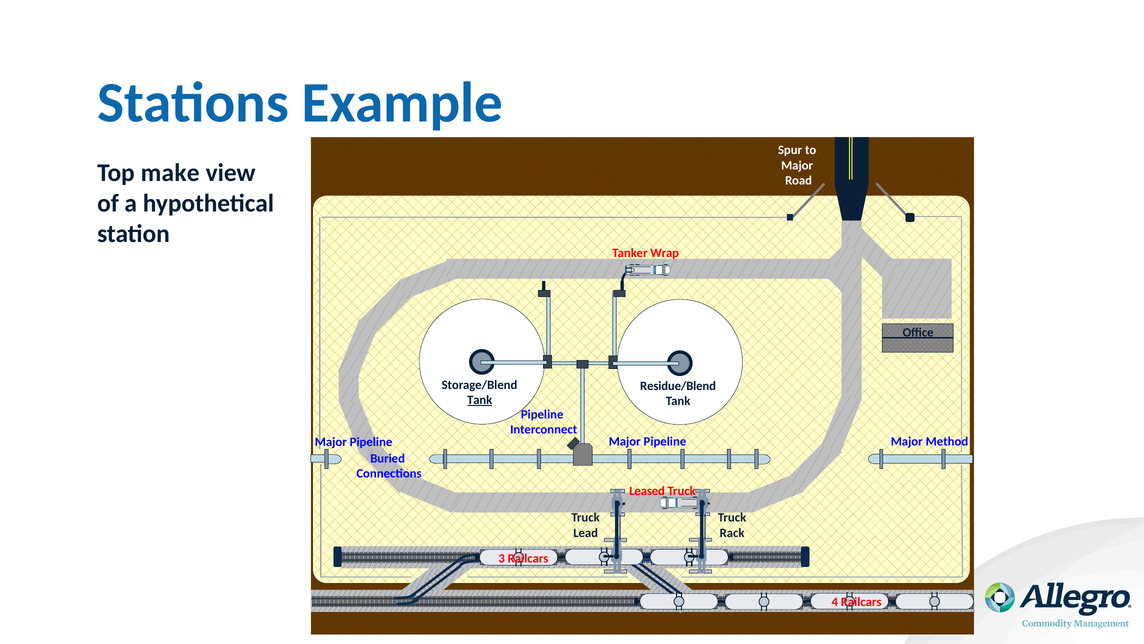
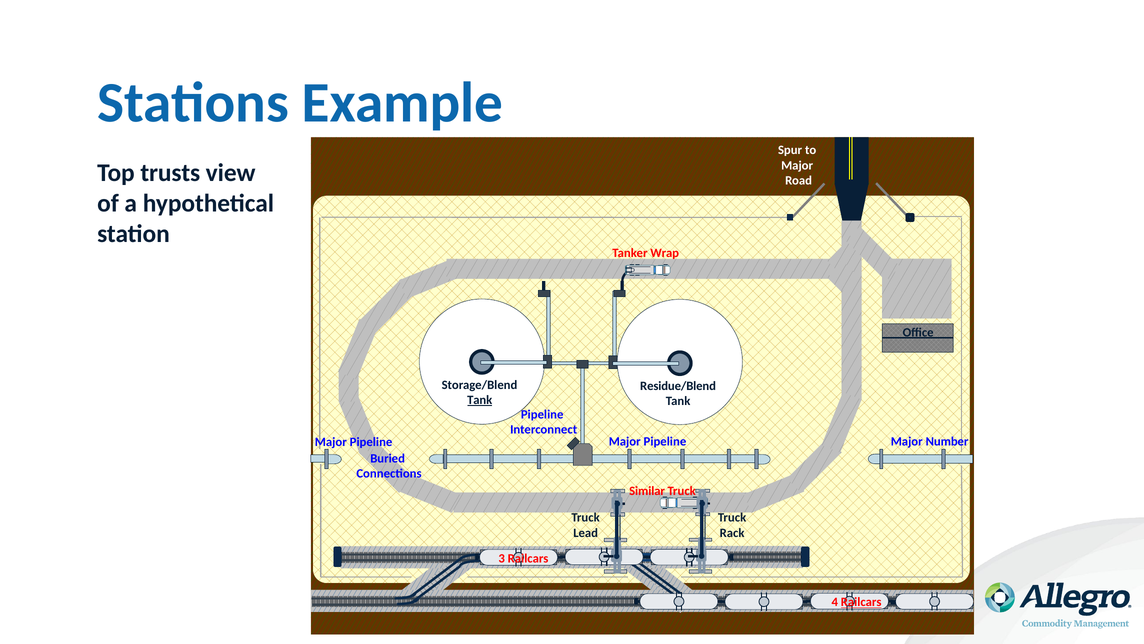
make: make -> trusts (170, 173)
Method: Method -> Number (947, 441)
Leased: Leased -> Similar (647, 491)
Railcars underline: none -> present (861, 602)
